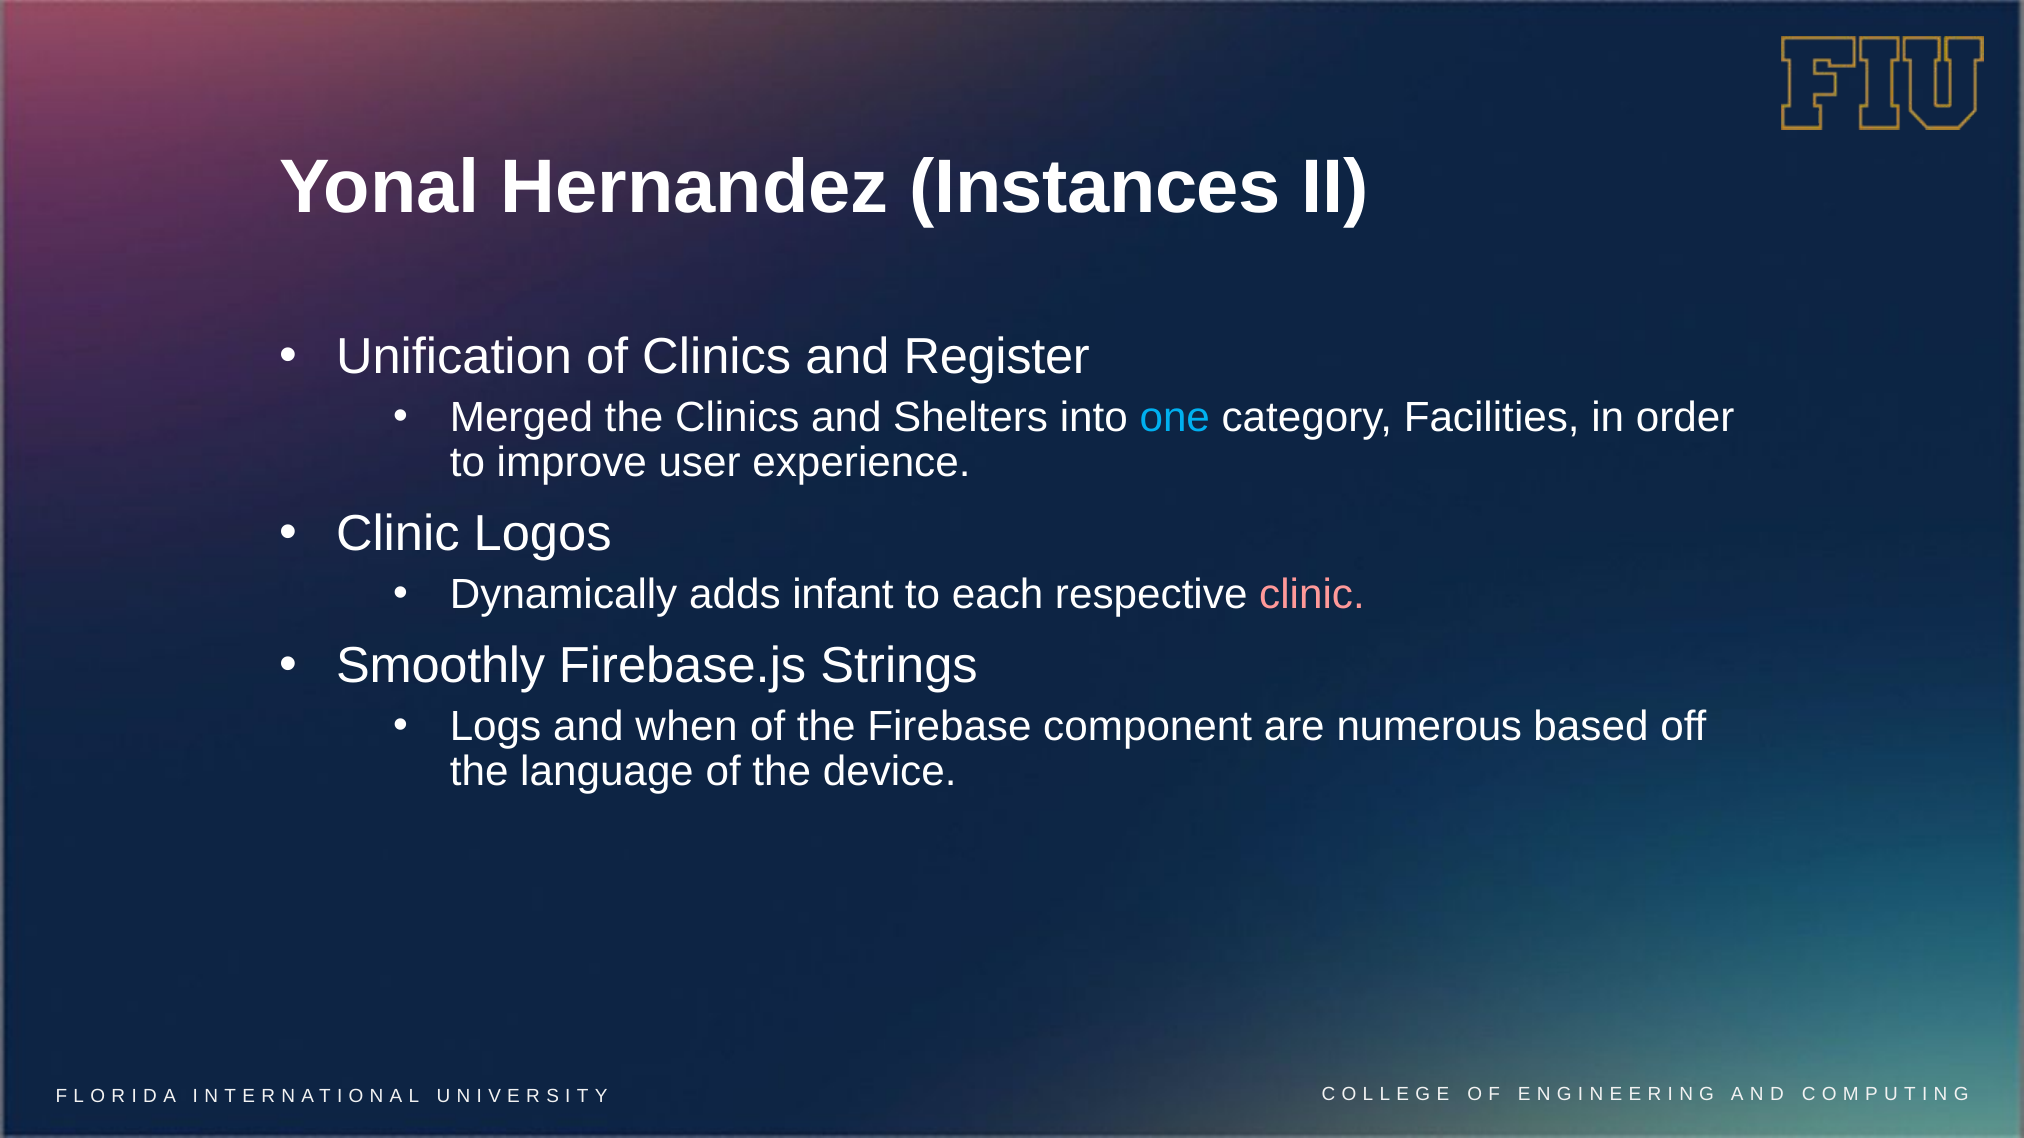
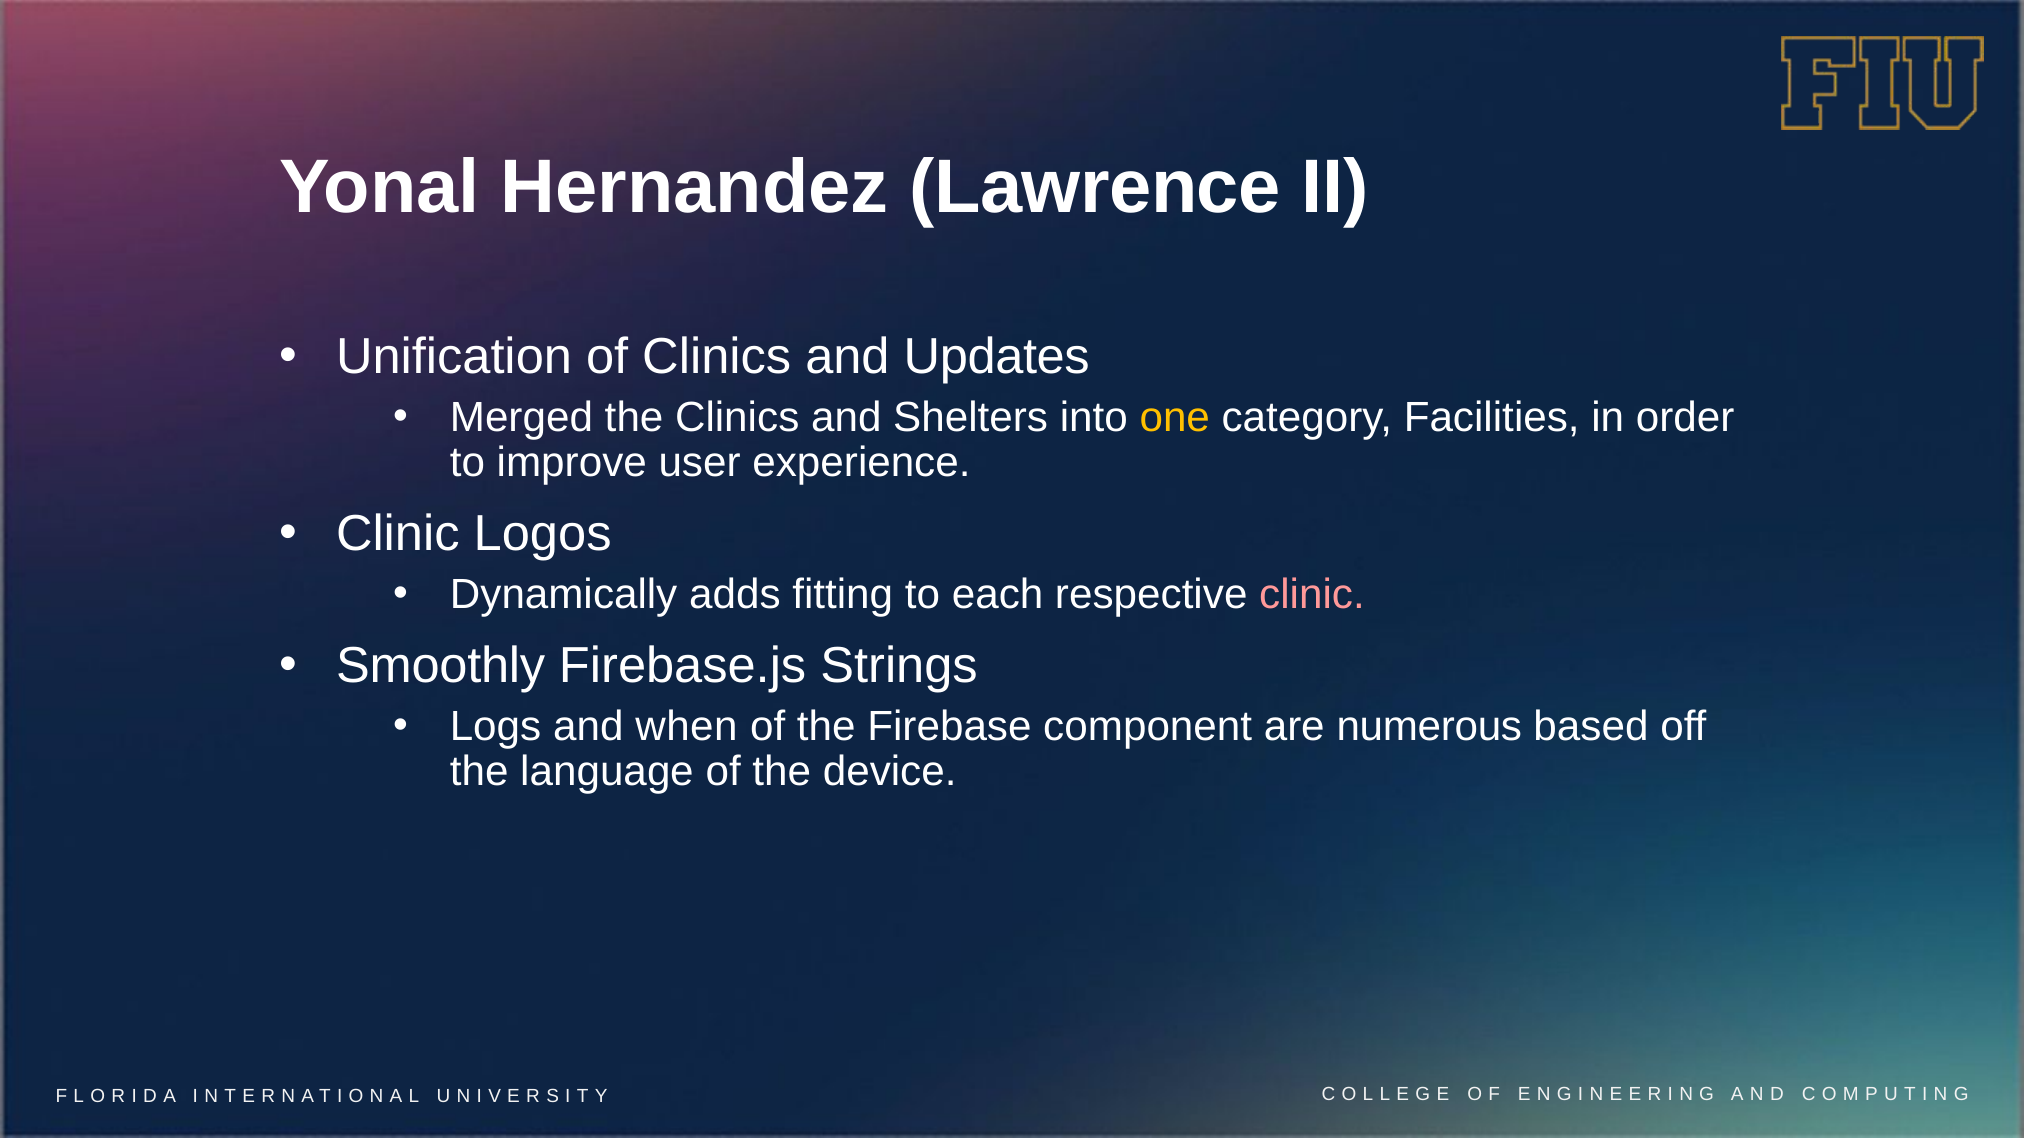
Instances: Instances -> Lawrence (1095, 188)
Register: Register -> Updates (997, 357)
one colour: light blue -> yellow (1175, 417)
infant: infant -> fitting (843, 595)
